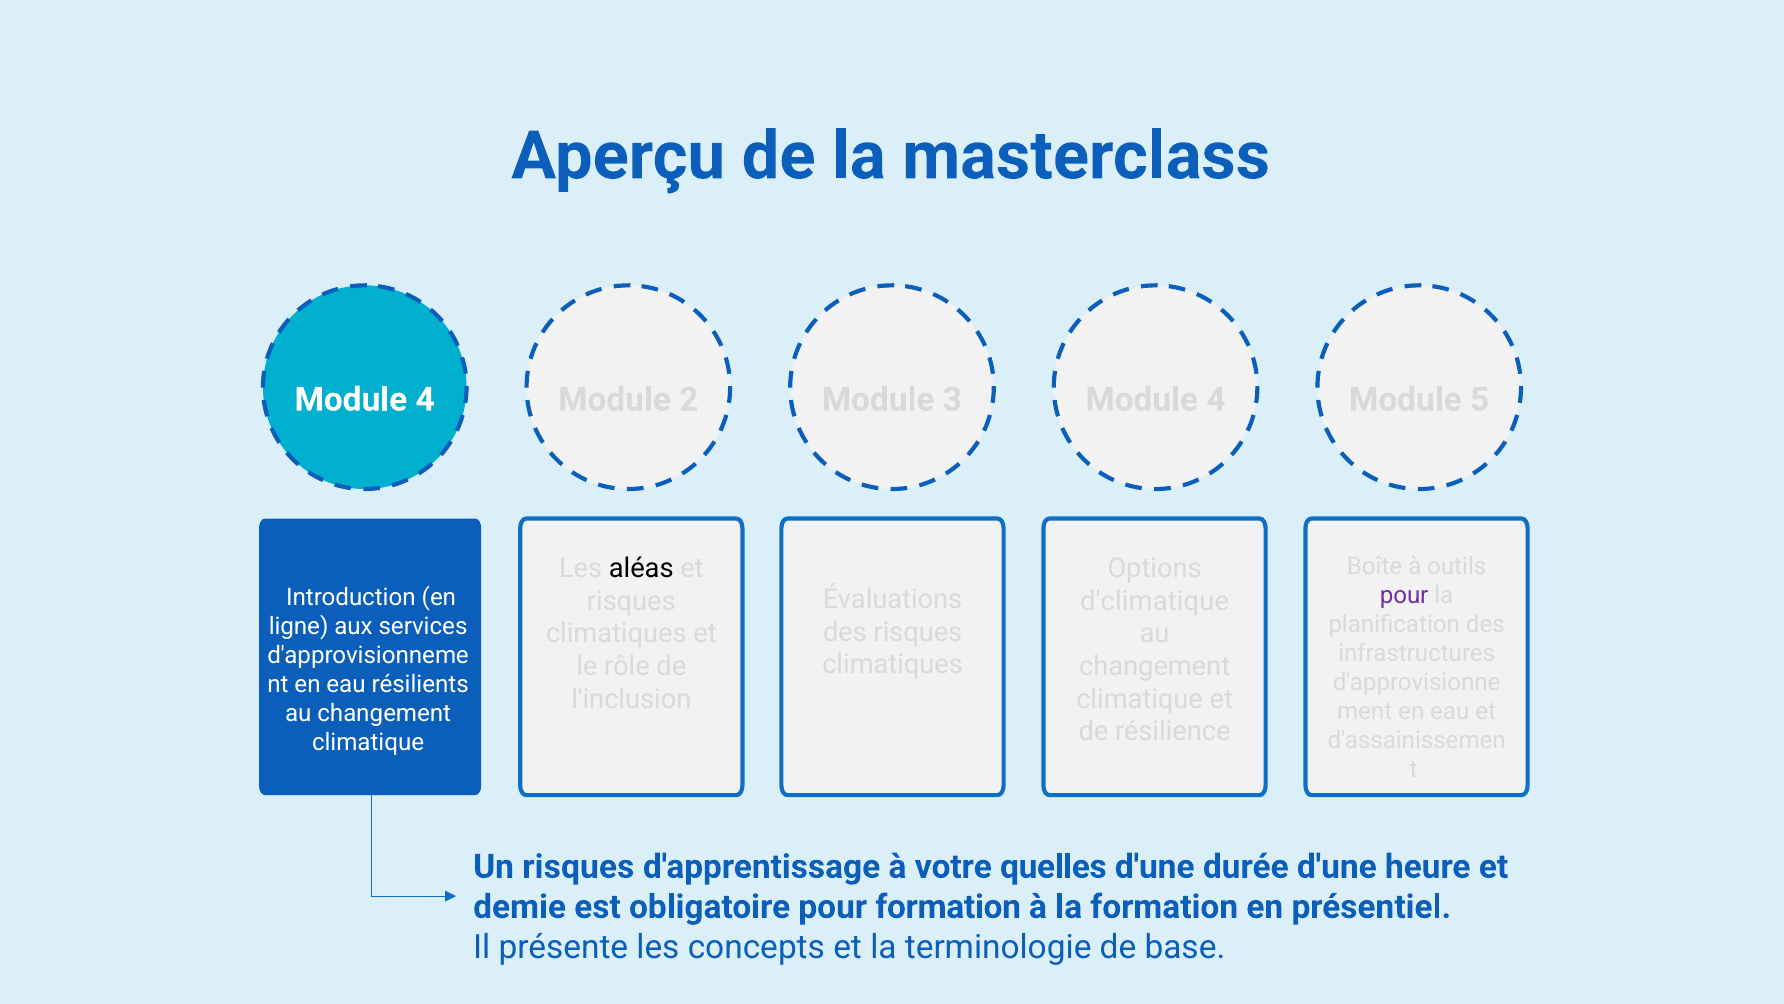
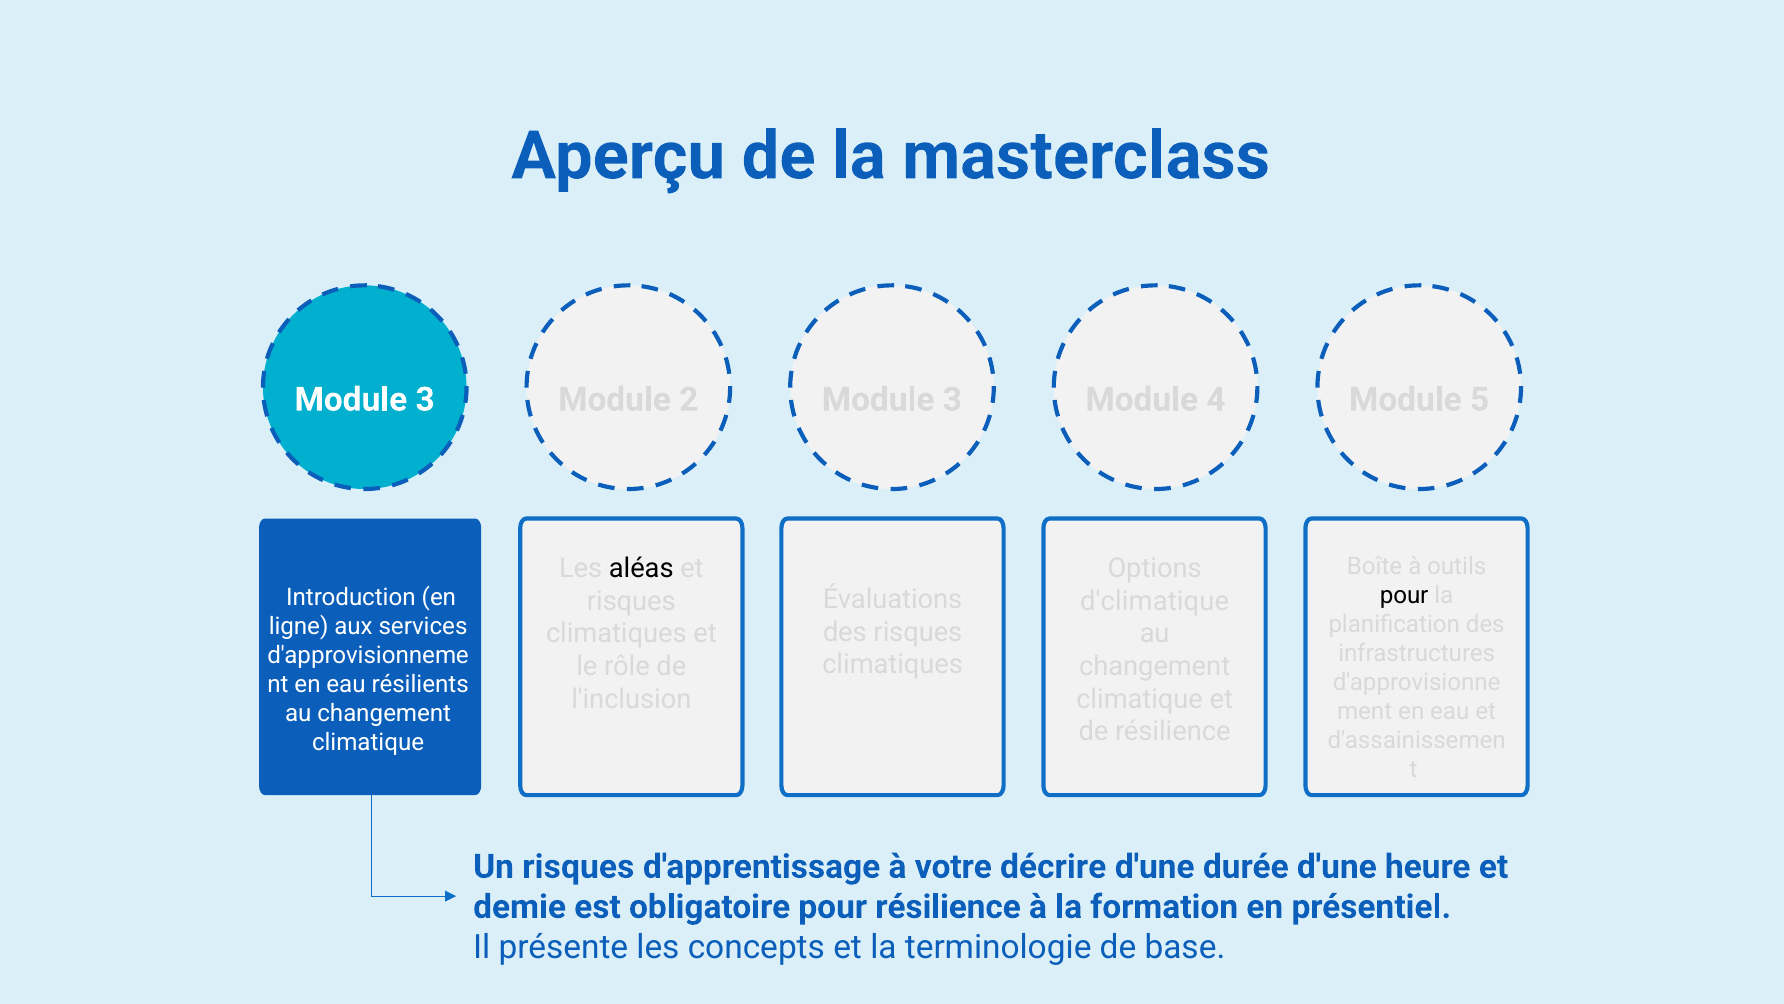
4: 4 -> 3 (425, 399)
pour colour: purple -> black (1404, 595)
quelles: quelles -> décrire (1053, 866)
pour formation: formation -> résilience (948, 906)
